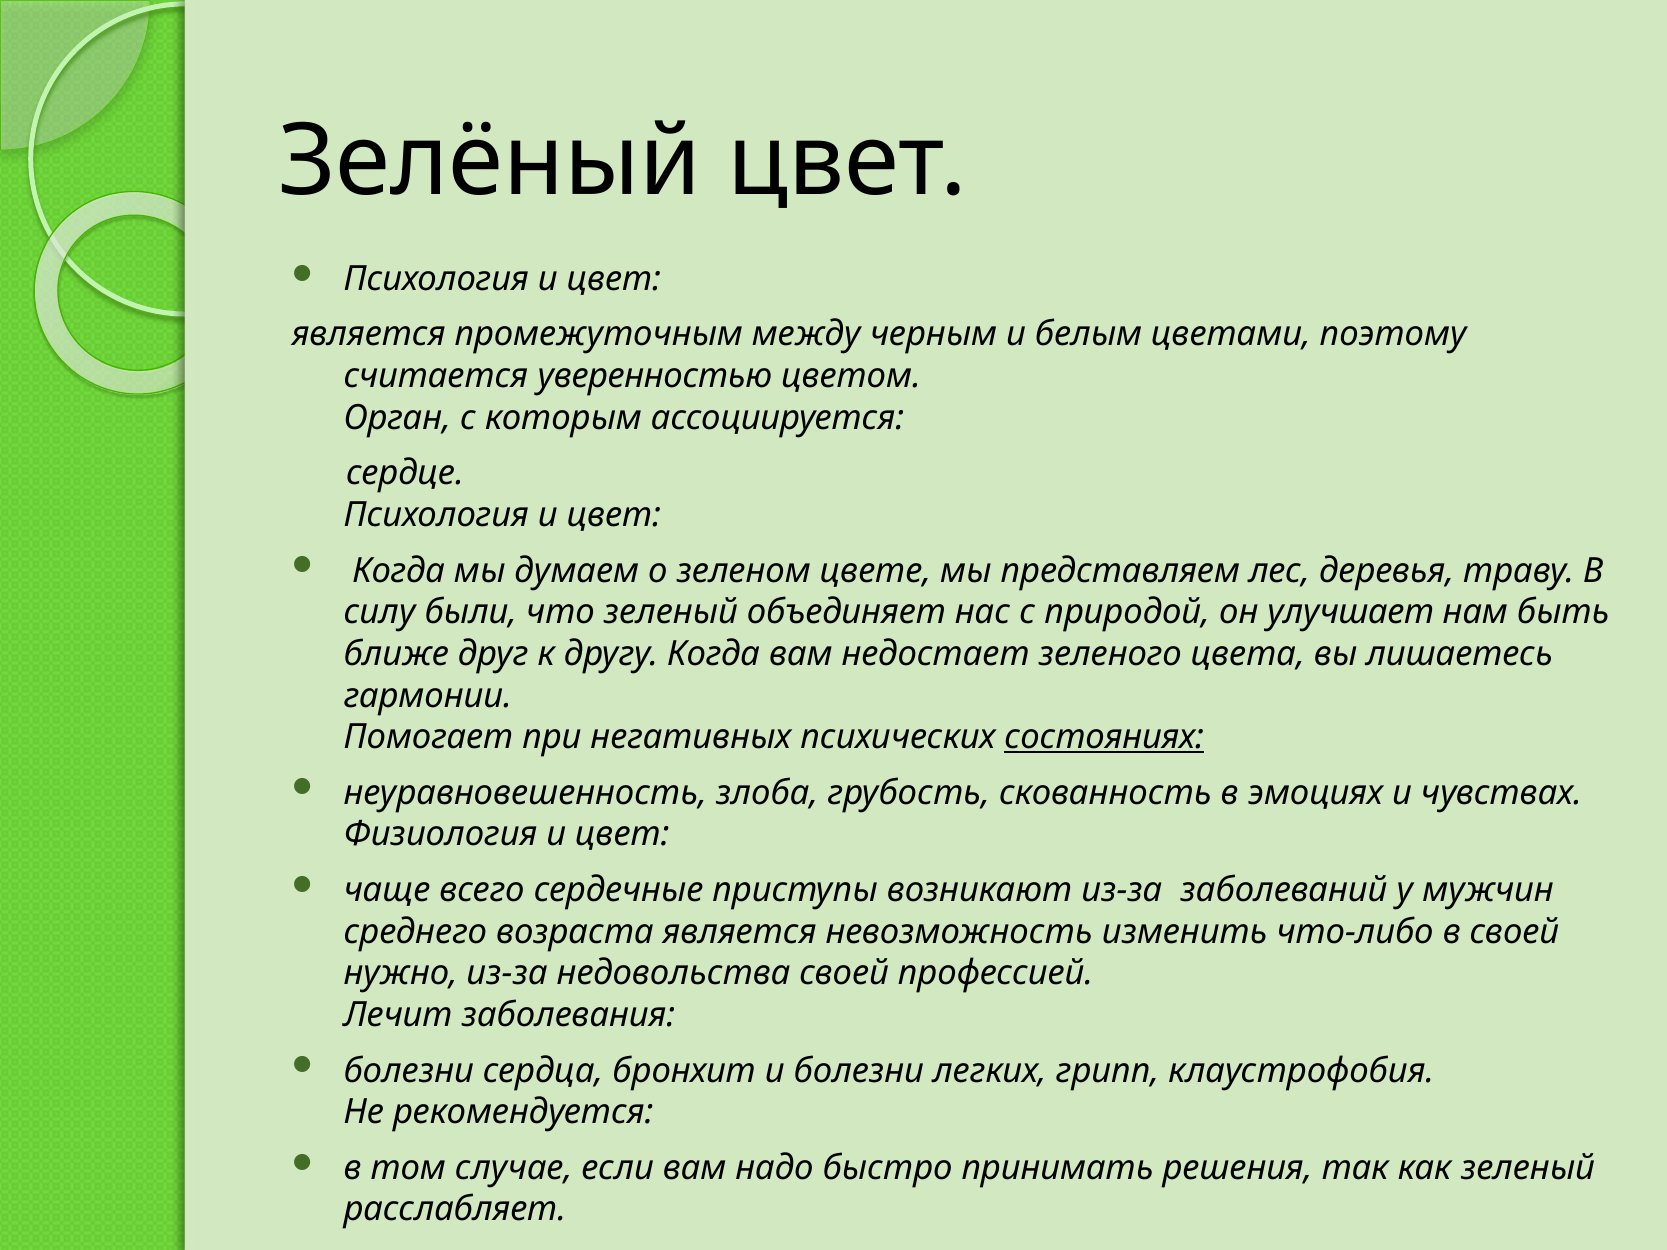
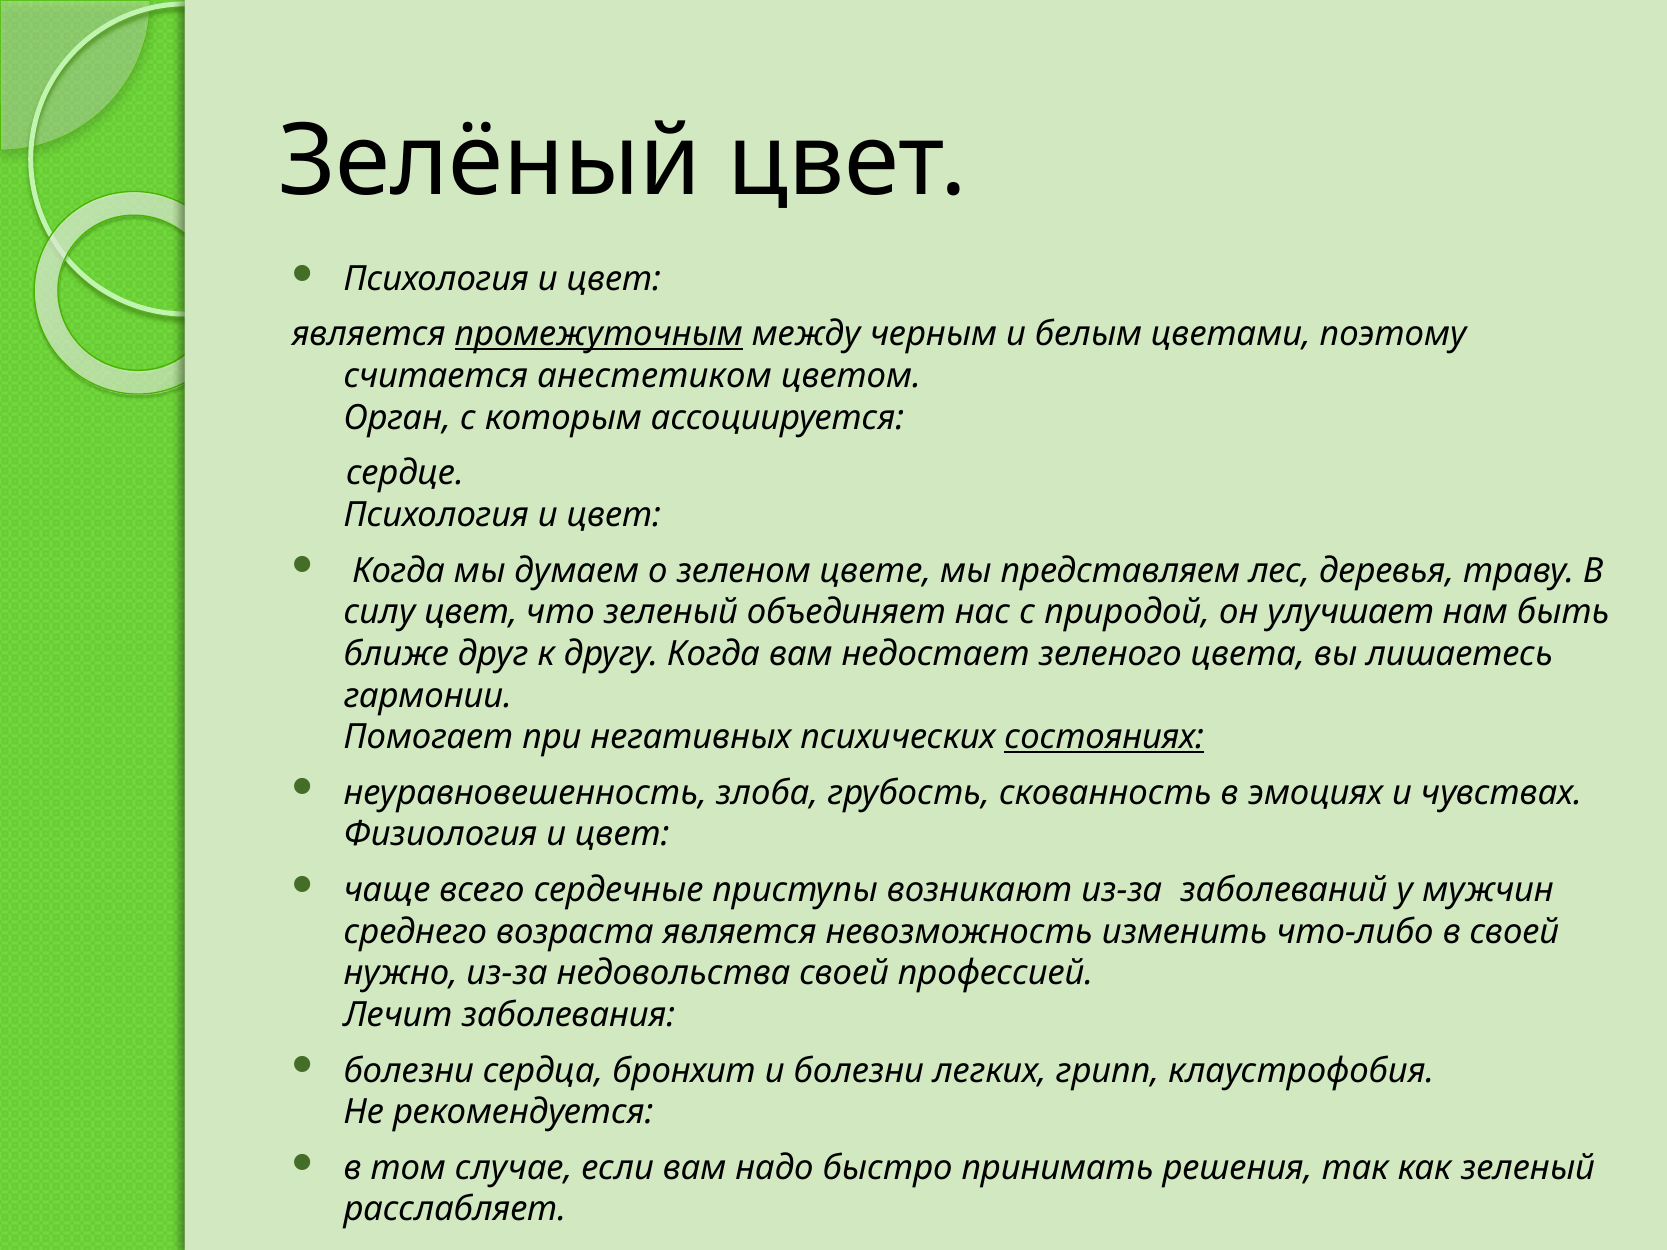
промежуточным underline: none -> present (599, 334)
уверенностью: уверенностью -> анестетиком (655, 376)
силу были: были -> цвет (471, 612)
